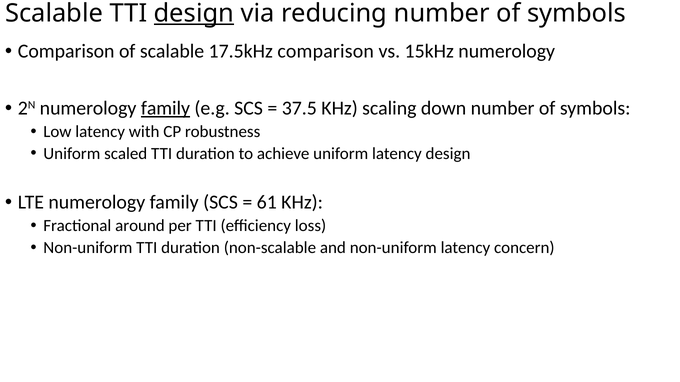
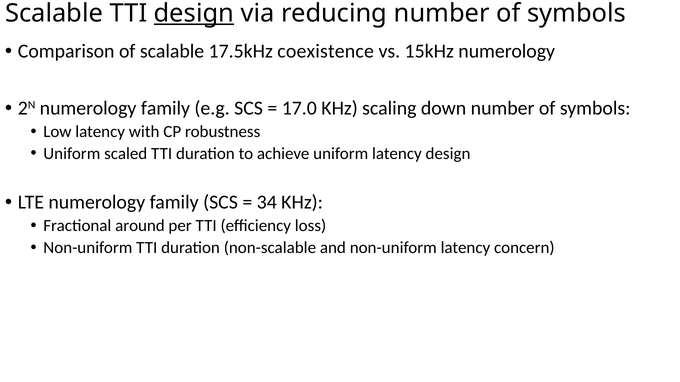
17.5kHz comparison: comparison -> coexistence (326, 51)
family underline: present -> none (165, 108)
37.5: 37.5 -> 17.0 (299, 108)
61: 61 -> 34 (267, 203)
